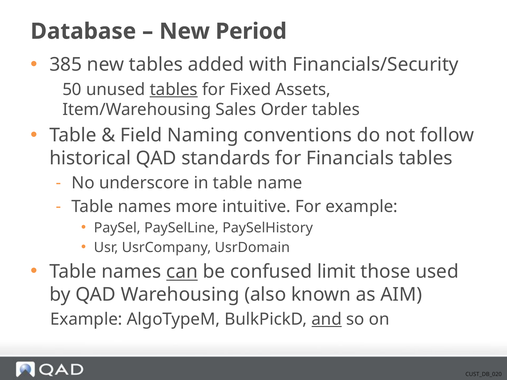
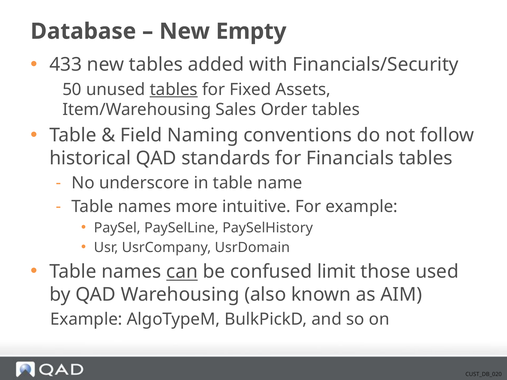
Period: Period -> Empty (251, 31)
385: 385 -> 433 (66, 65)
and underline: present -> none (327, 319)
